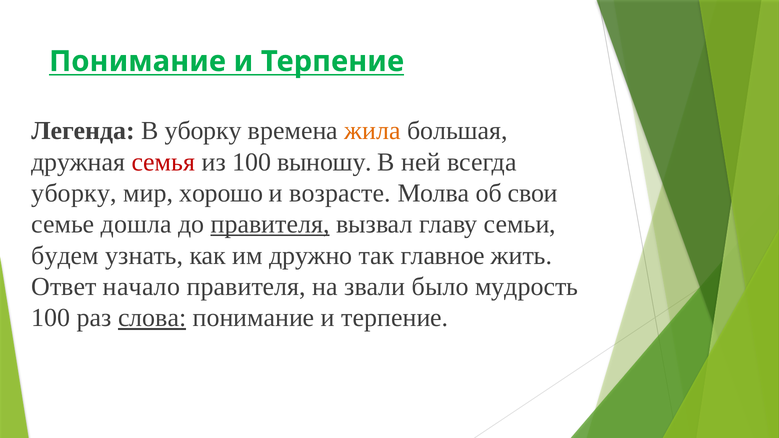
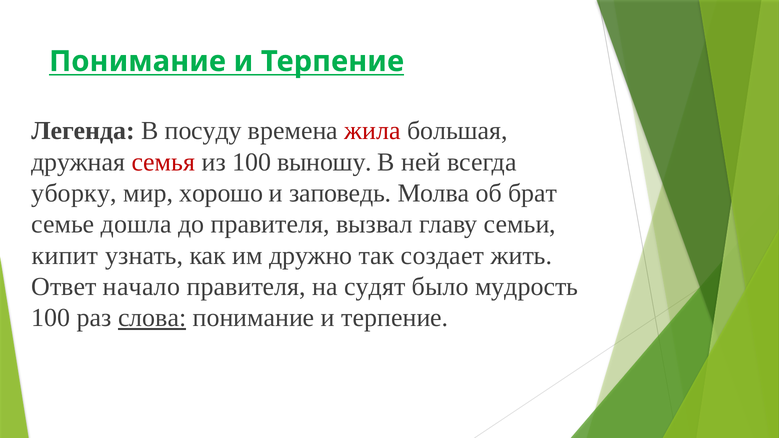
В уборку: уборку -> посуду (203, 131)
жила colour: orange -> red (373, 131)
возрасте: возрасте -> заповедь (340, 193)
свои: свои -> брат (533, 193)
правителя underline: present -> none (270, 224)
будем: будем -> кипит (65, 256)
главное: главное -> создает (442, 256)
звали: звали -> судят (375, 287)
